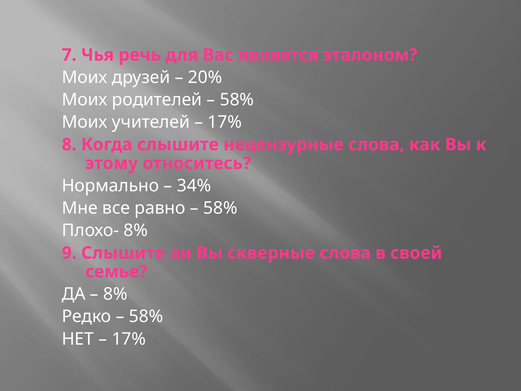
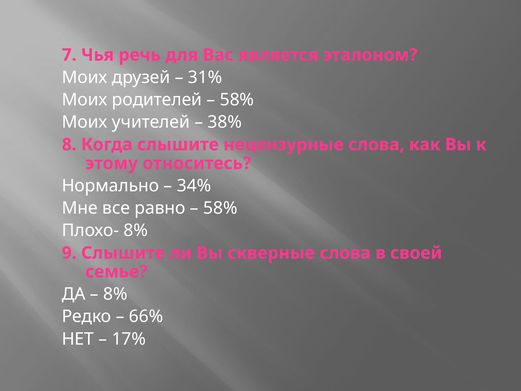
20%: 20% -> 31% (205, 77)
17%: 17% -> 38% (225, 122)
58%: 58% -> 66% (146, 316)
